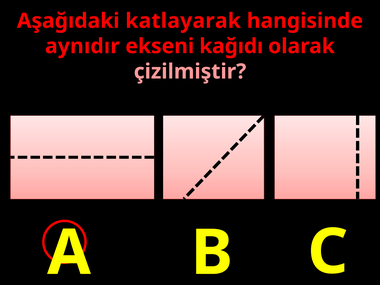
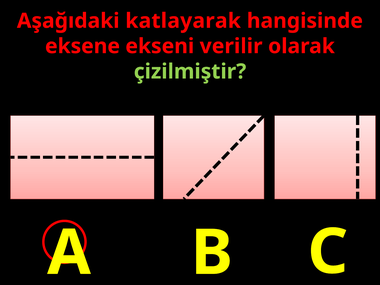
aynıdır: aynıdır -> eksene (82, 46)
kağıdı: kağıdı -> verilir (231, 46)
çizilmiştir colour: pink -> light green (190, 72)
